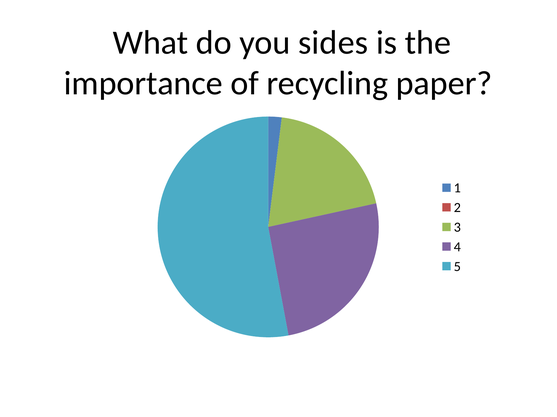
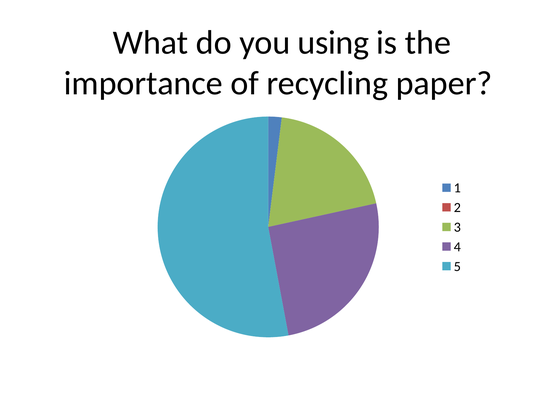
sides: sides -> using (333, 43)
